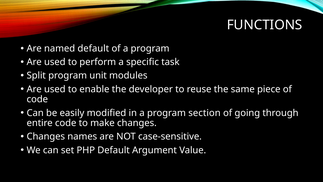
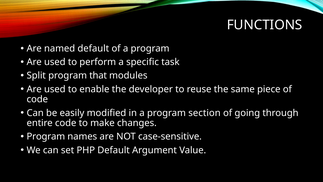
unit: unit -> that (98, 75)
Changes: Changes -> Program (46, 136)
